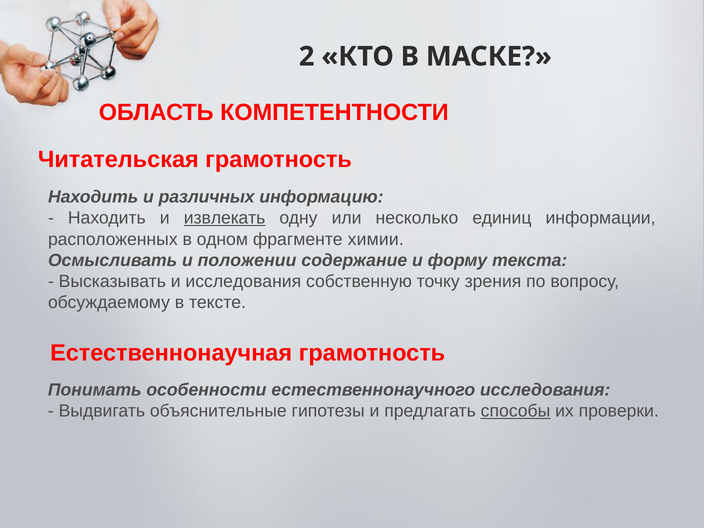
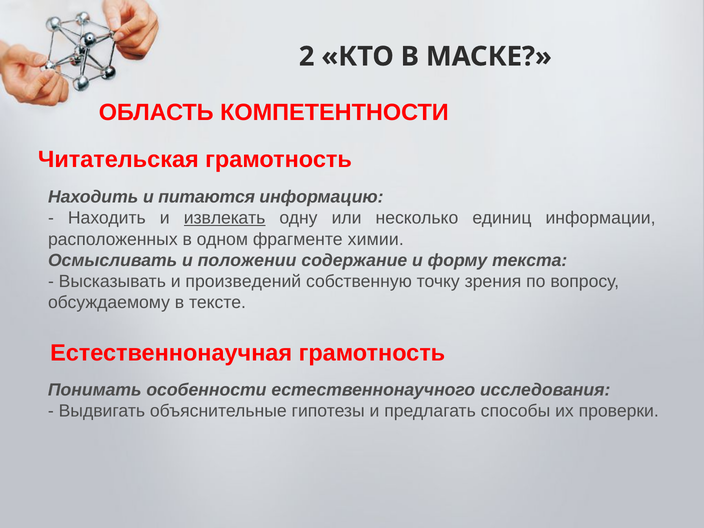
различных: различных -> питаются (207, 197)
и исследования: исследования -> произведений (243, 281)
способы underline: present -> none (516, 411)
